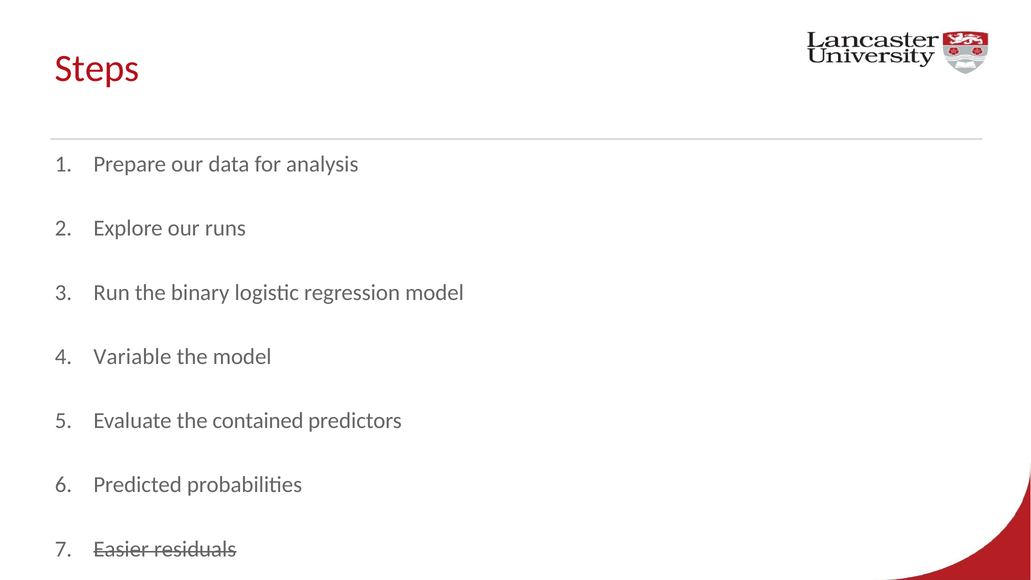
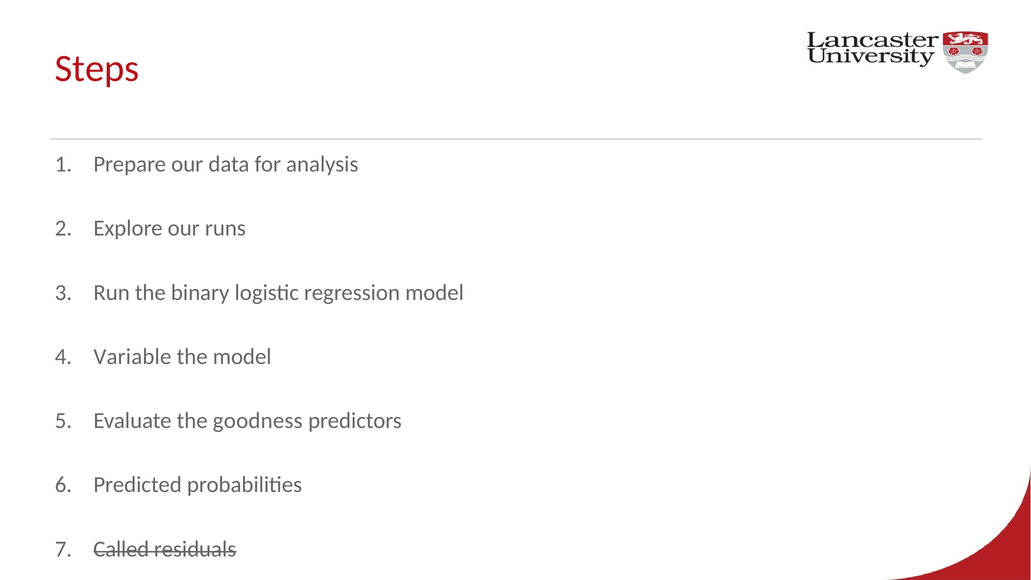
contained: contained -> goodness (258, 421)
Easier: Easier -> Called (121, 549)
